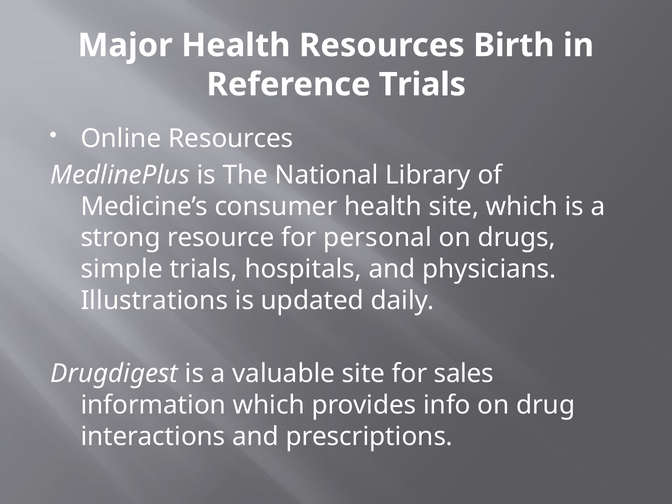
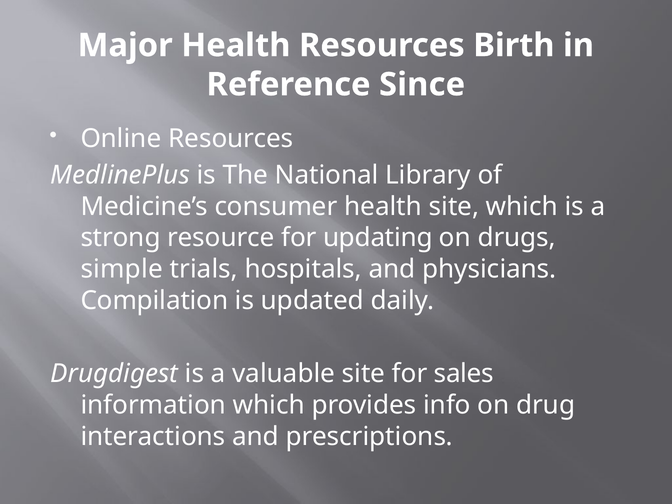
Reference Trials: Trials -> Since (422, 85)
personal: personal -> updating (378, 238)
Illustrations: Illustrations -> Compilation (154, 301)
